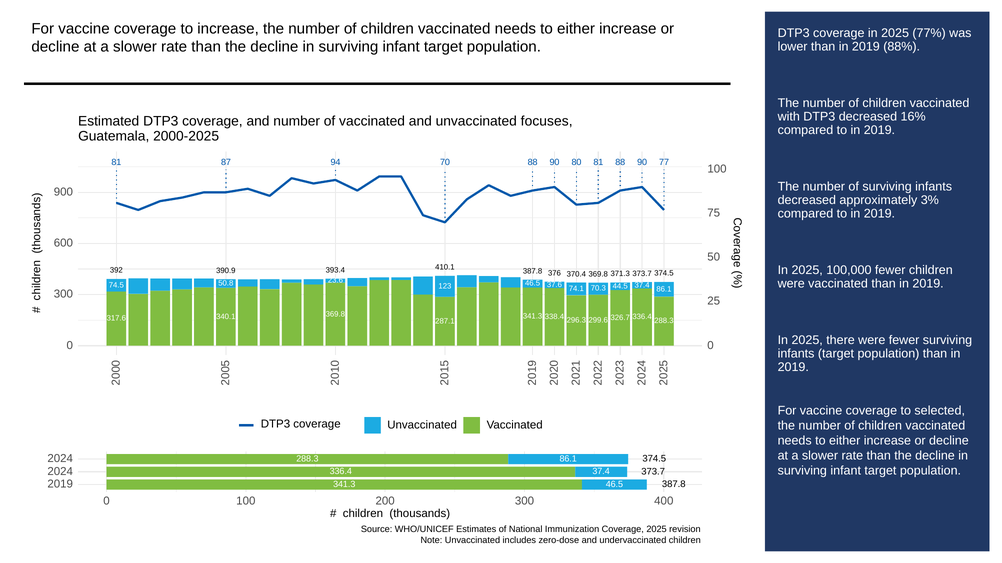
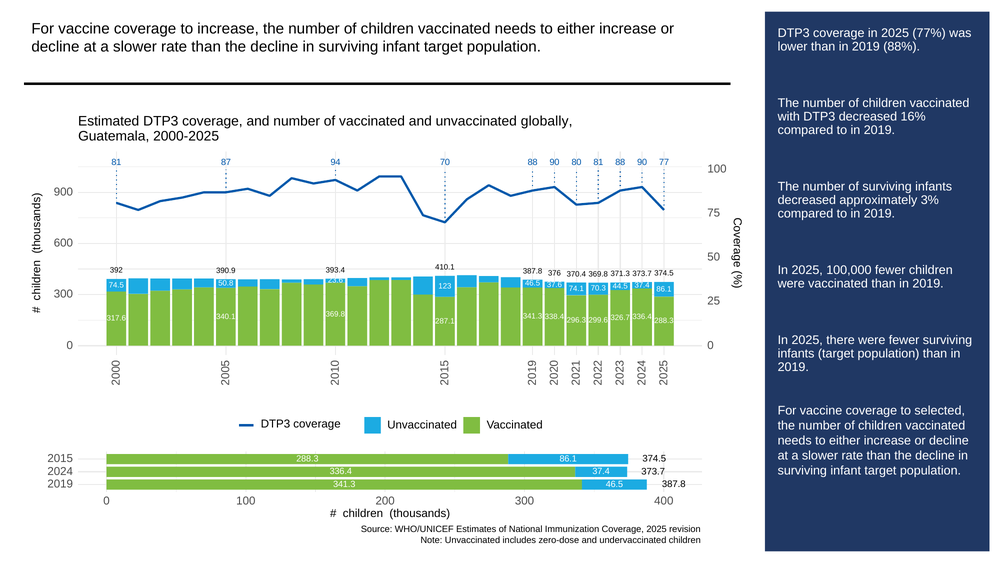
focuses: focuses -> globally (547, 121)
2024: 2024 -> 2015 (60, 459)
